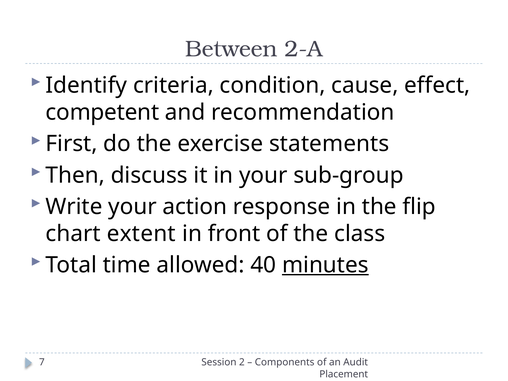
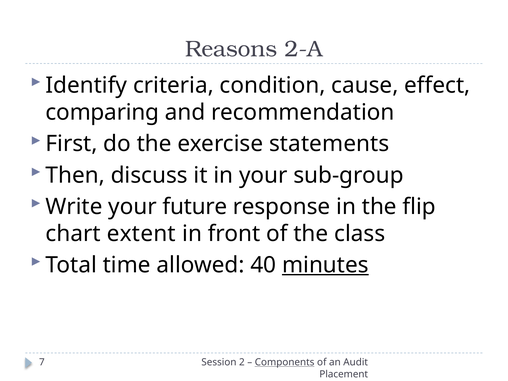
Between: Between -> Reasons (231, 49)
competent: competent -> comparing (102, 113)
action: action -> future (195, 207)
Components underline: none -> present (285, 362)
